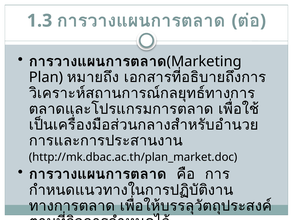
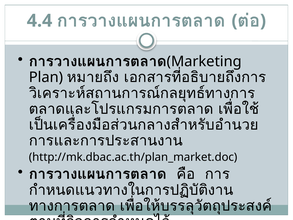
1.3: 1.3 -> 4.4 (40, 21)
